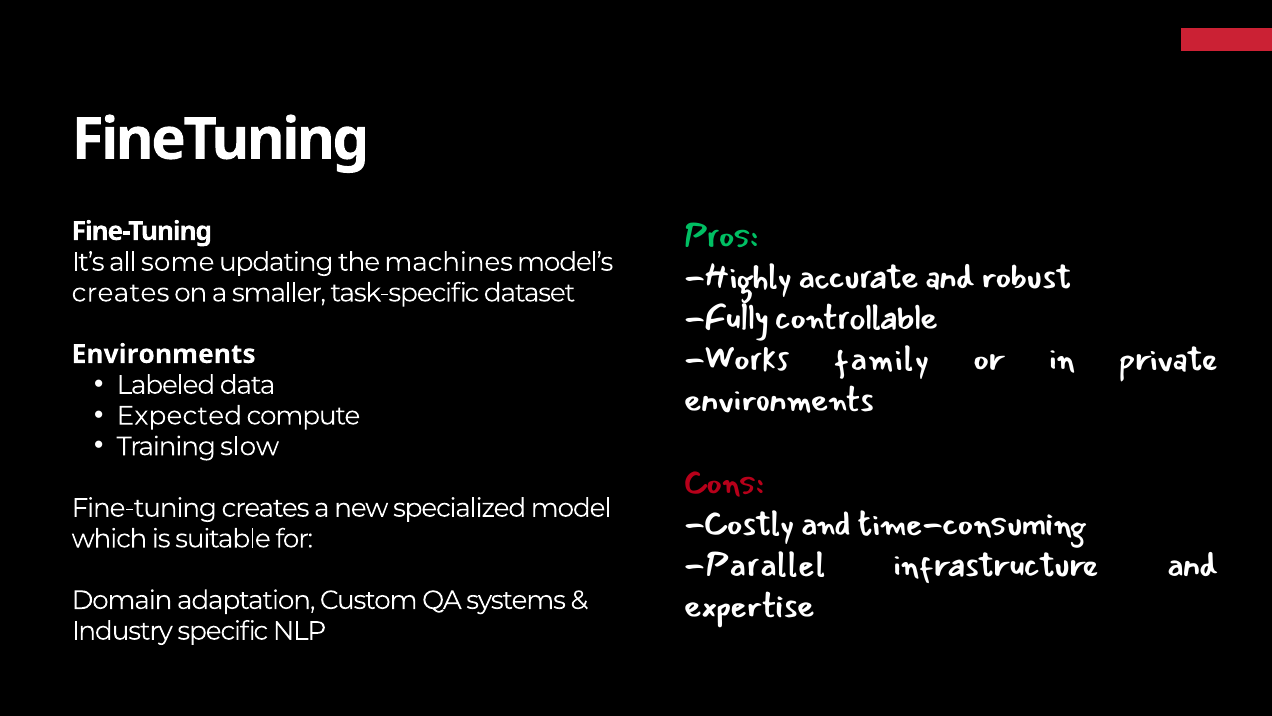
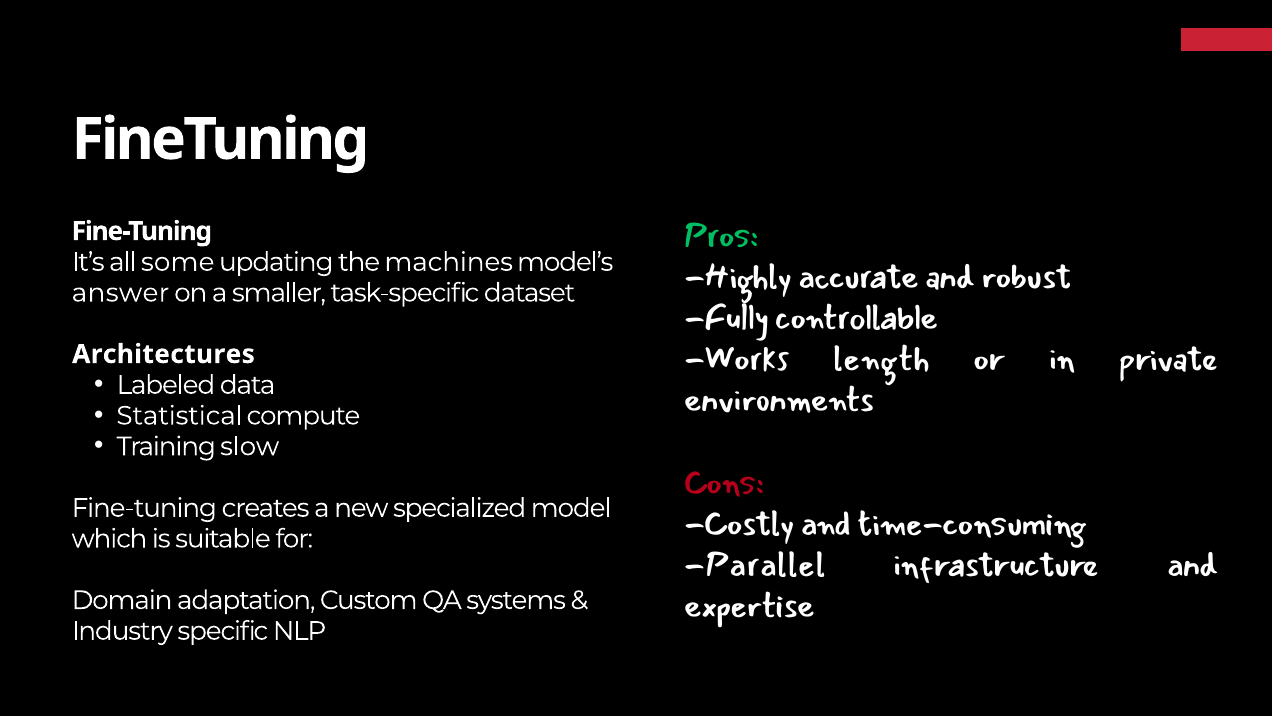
creates: creates -> answer (121, 293)
Environments: Environments -> Architectures (163, 354)
family: family -> length (881, 359)
Expected: Expected -> Statistical (179, 415)
